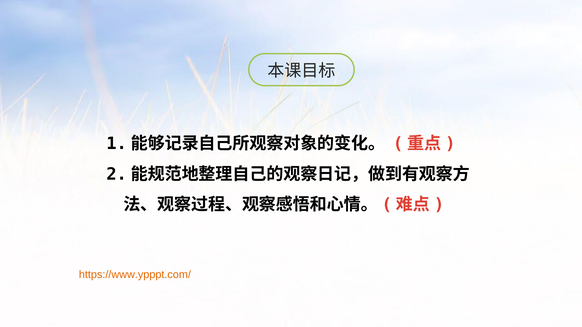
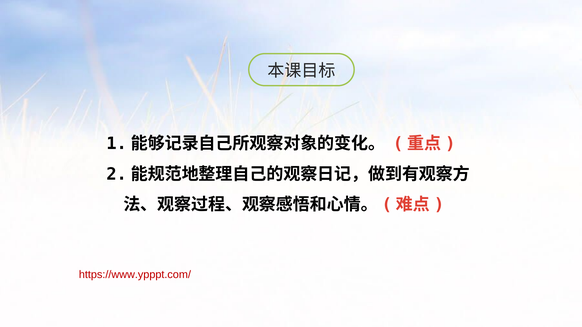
https://www.ypppt.com/ colour: orange -> red (135, 275)
